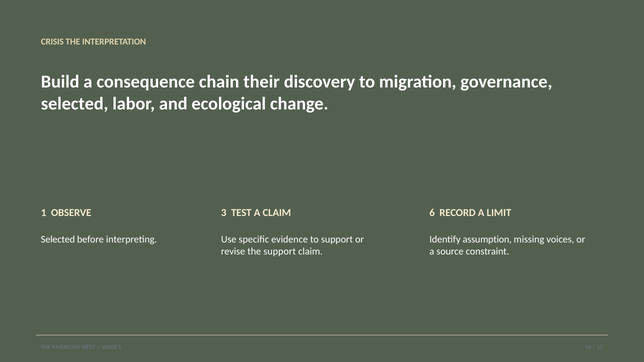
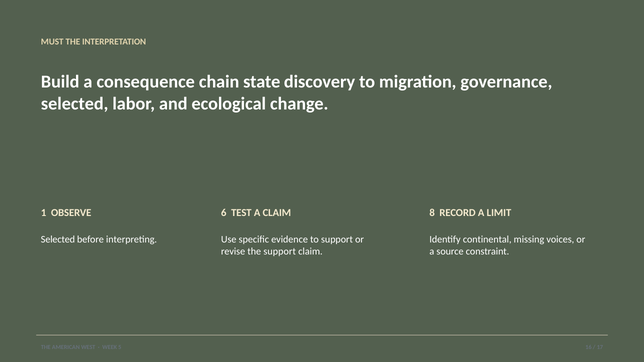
CRISIS: CRISIS -> MUST (52, 42)
their: their -> state (262, 82)
3: 3 -> 6 (224, 213)
6: 6 -> 8 (432, 213)
assumption: assumption -> continental (487, 240)
